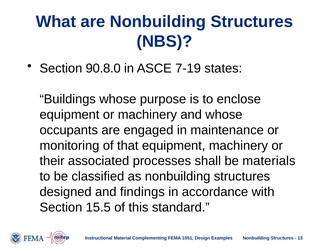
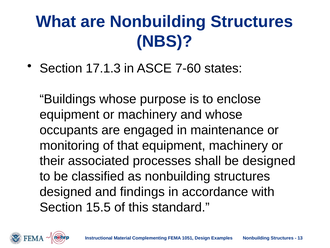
90.8.0: 90.8.0 -> 17.1.3 (103, 68)
7-19: 7-19 -> 7-60 (188, 68)
be materials: materials -> designed (269, 161)
